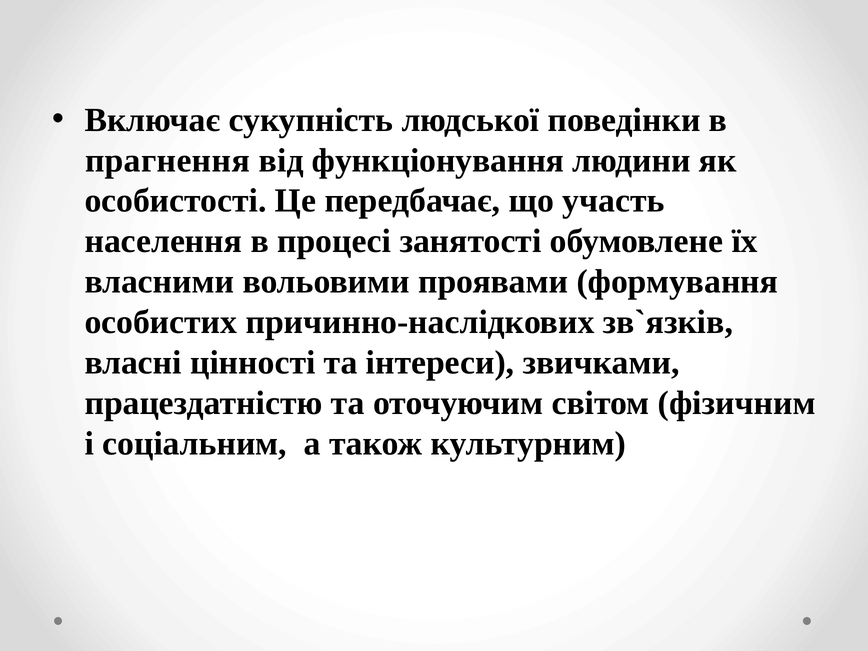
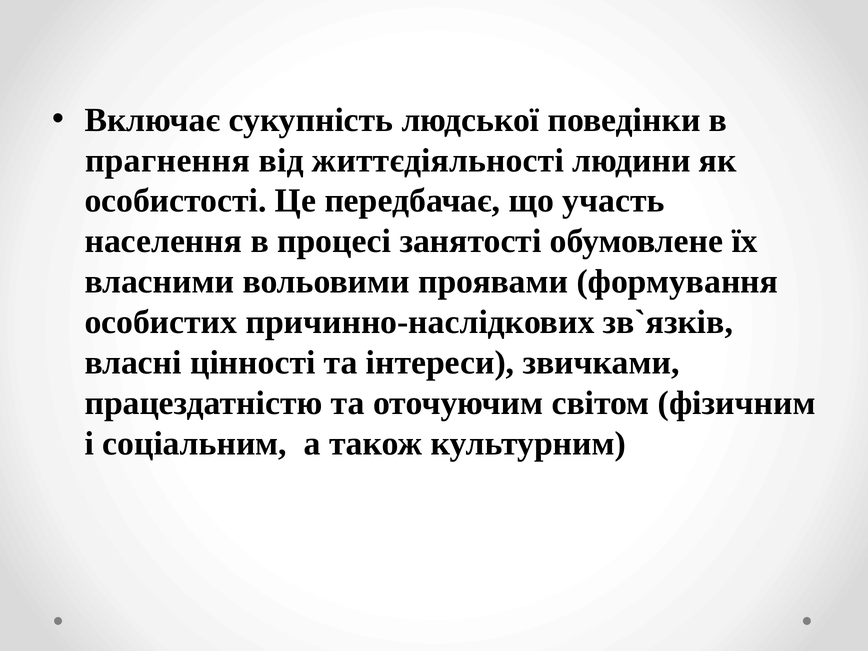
функціонування: функціонування -> життєдіяльності (438, 160)
